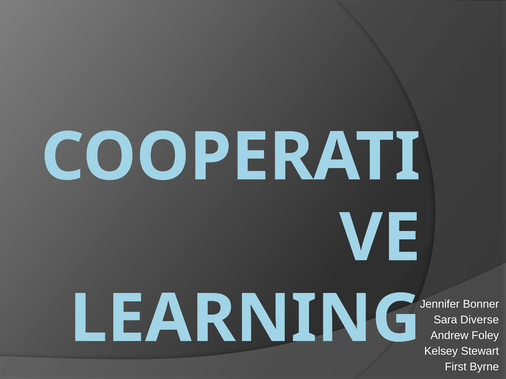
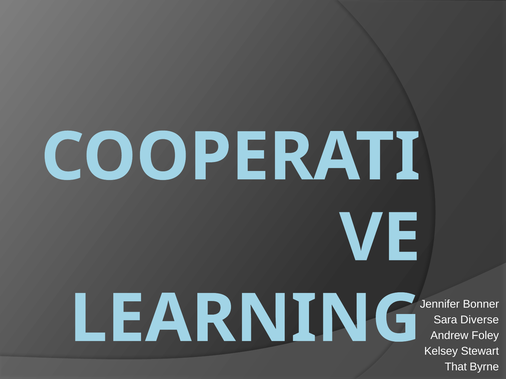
First: First -> That (456, 367)
